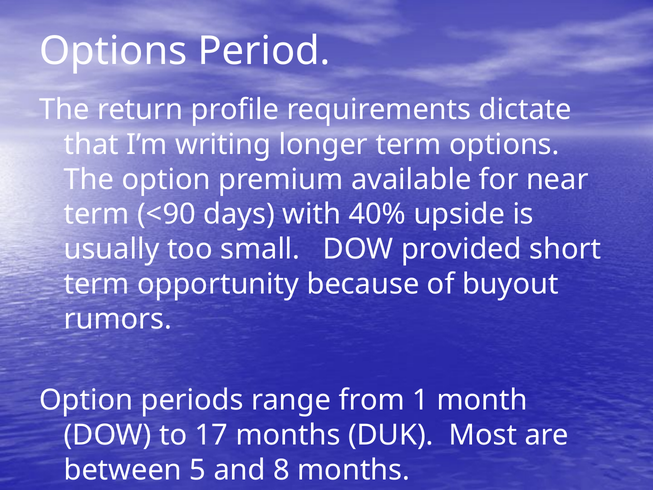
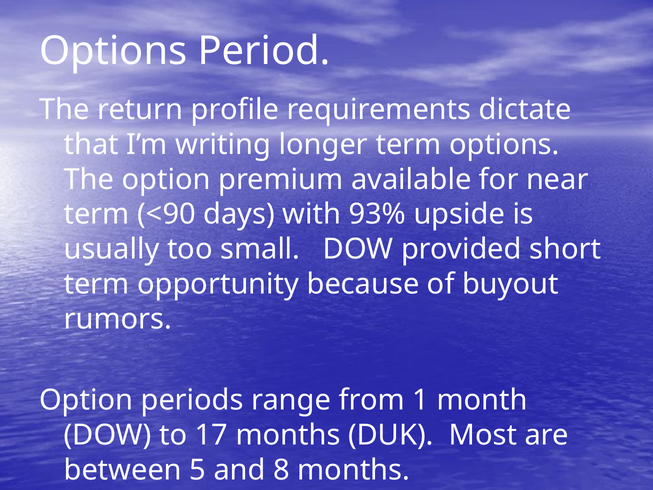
40%: 40% -> 93% (377, 214)
